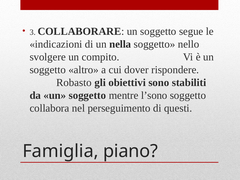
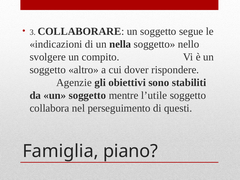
Robasto: Robasto -> Agenzie (74, 83)
l’sono: l’sono -> l’utile (154, 95)
